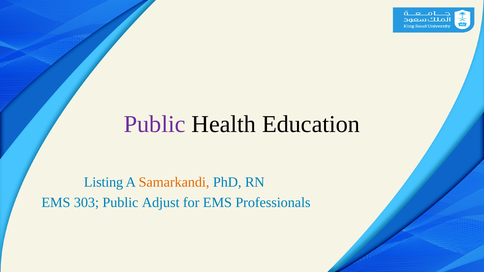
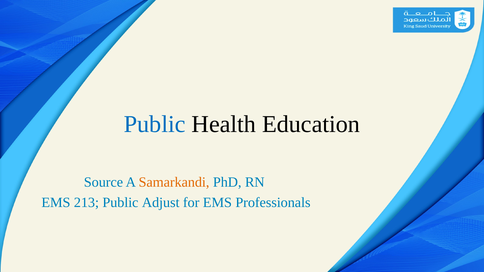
Public colour: purple -> blue (155, 124)
Listing: Listing -> Source (103, 182)
303: 303 -> 213 (86, 203)
